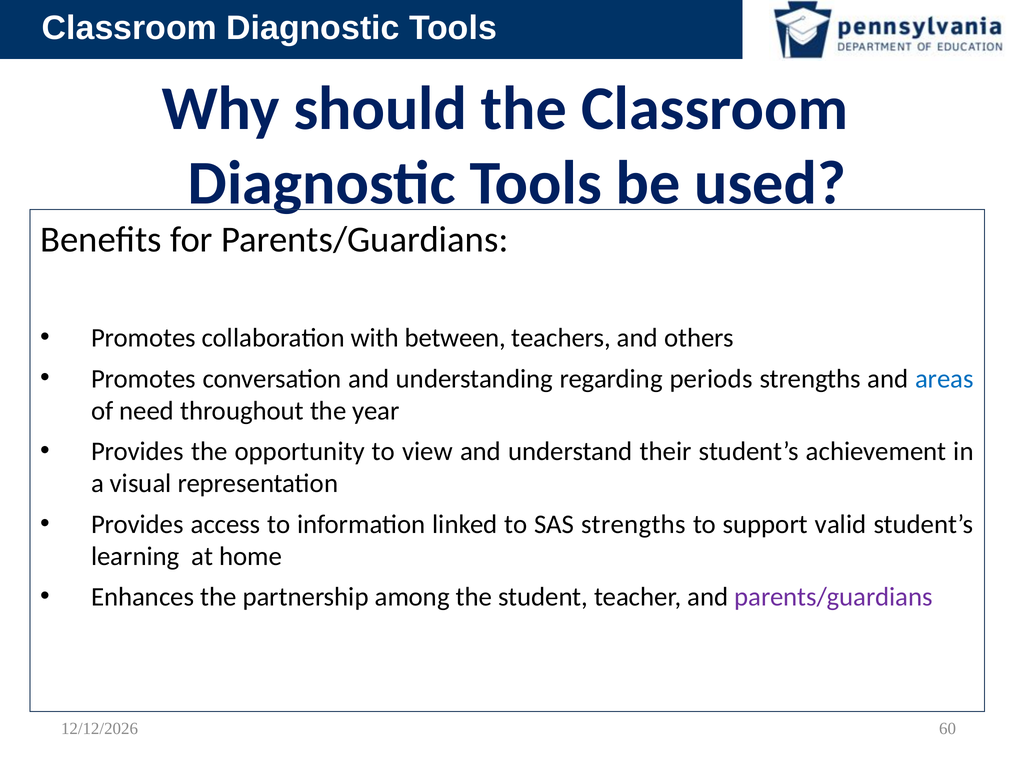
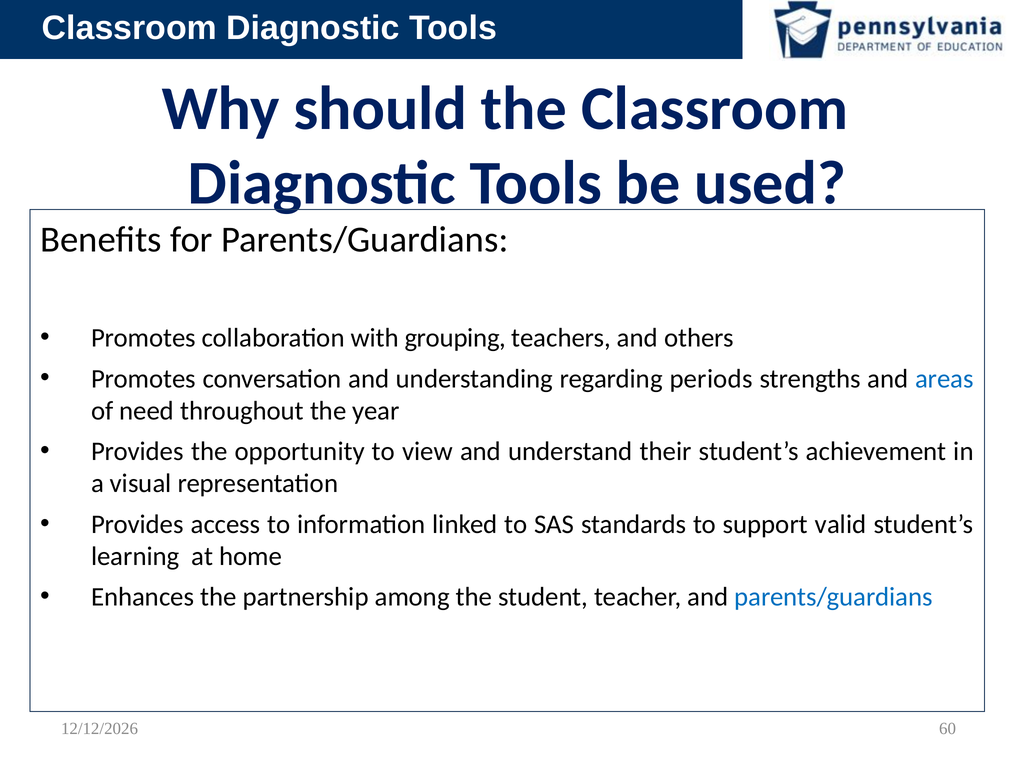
between: between -> grouping (455, 338)
SAS strengths: strengths -> standards (634, 524)
parents/guardians colour: purple -> blue (833, 597)
